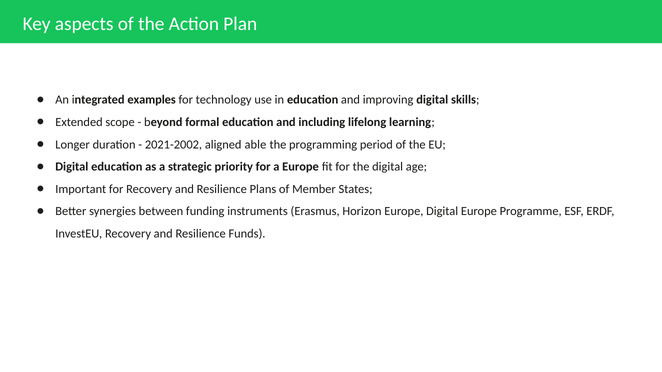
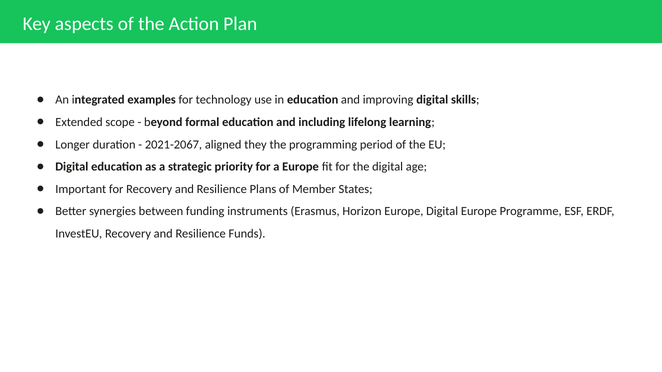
2021-2002: 2021-2002 -> 2021-2067 (173, 145)
able: able -> they (255, 145)
